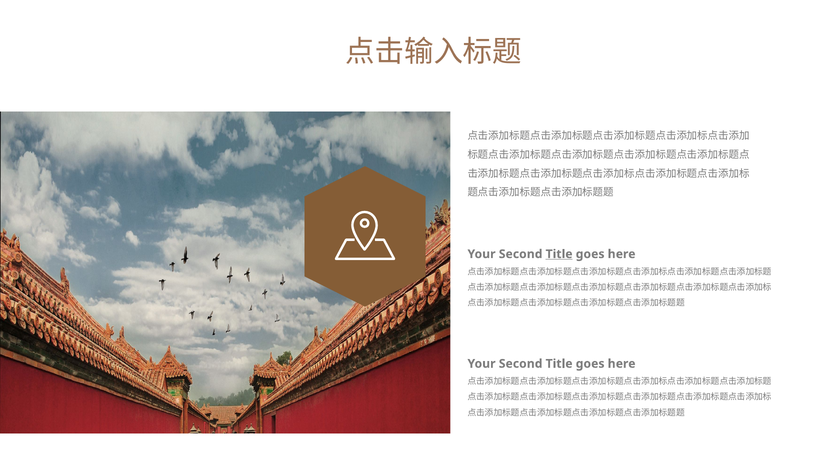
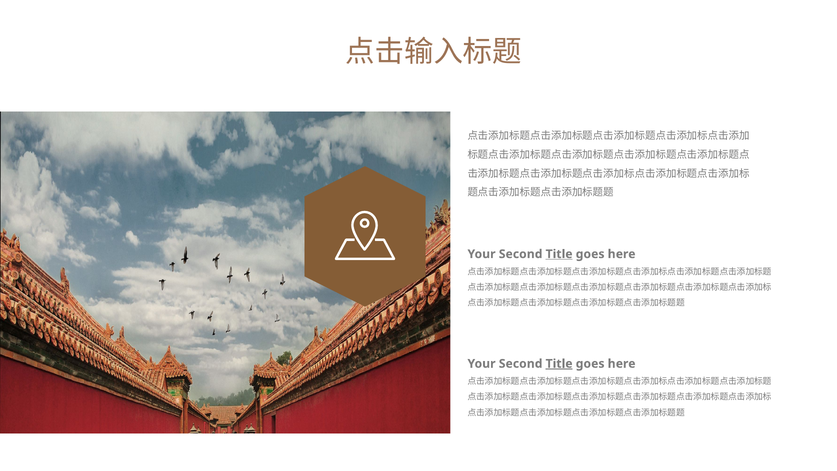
Title underline: none -> present (559, 364)
